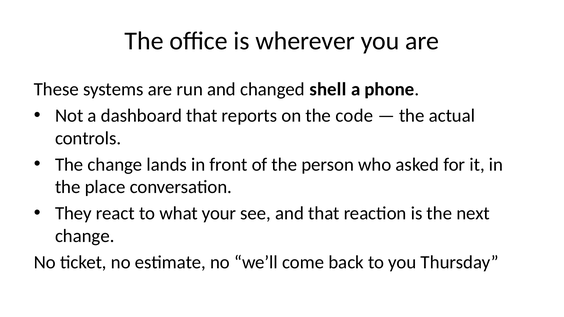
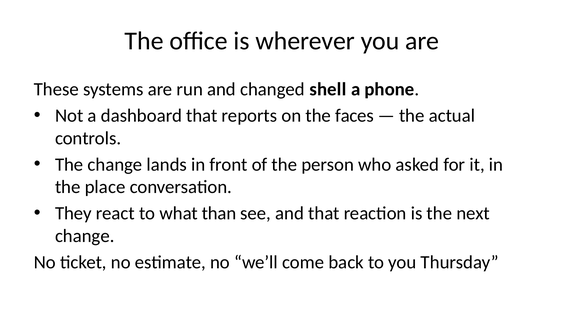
code: code -> faces (355, 116)
your: your -> than (219, 214)
